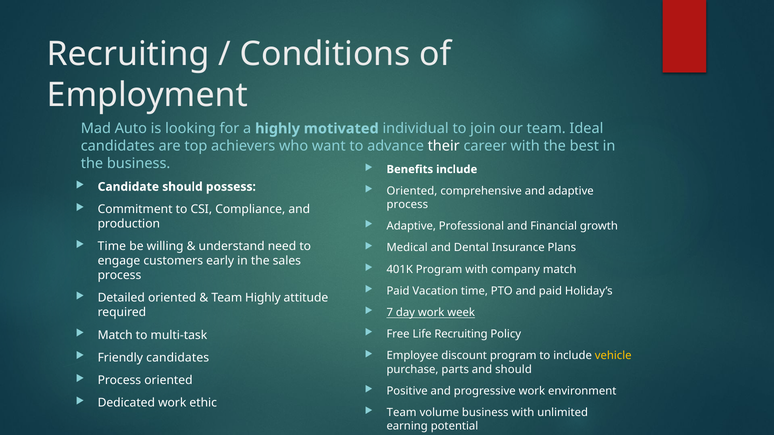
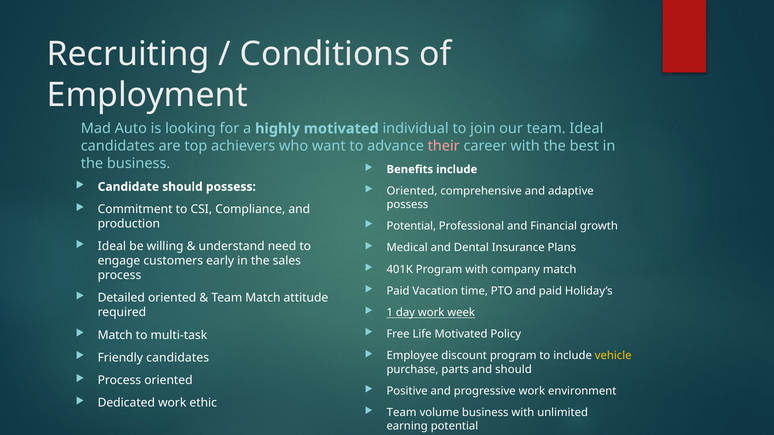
their colour: white -> pink (444, 146)
process: process -> possess (407, 205)
Adaptive: Adaptive -> Potential (411, 226)
Time: Time -> Ideal (112, 247)
Team Highly: Highly -> Match (263, 298)
7: 7 -> 1 (390, 313)
Life Recruiting: Recruiting -> Motivated (461, 334)
